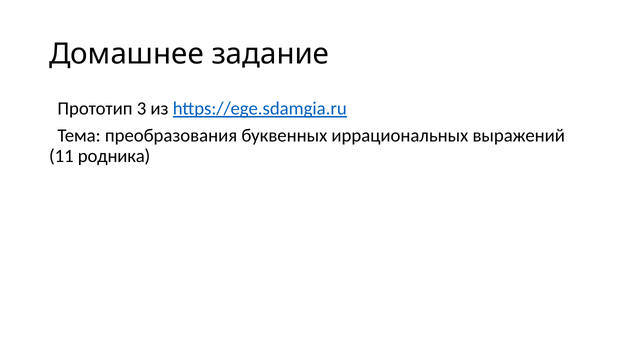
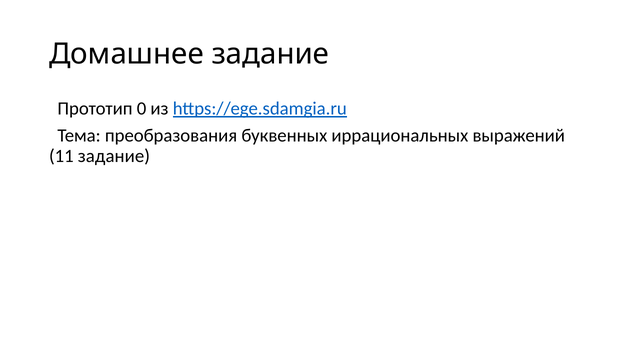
3: 3 -> 0 (142, 109)
11 родника: родника -> задание (114, 156)
